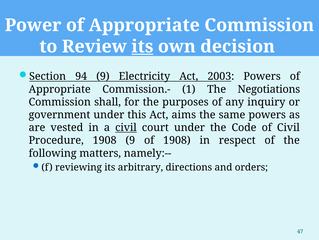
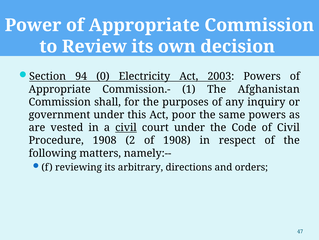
its underline: present -> none (142, 46)
94 9: 9 -> 0 (103, 76)
Negotiations: Negotiations -> Afghanistan (269, 89)
aims: aims -> poor (184, 114)
1908 9: 9 -> 2 (130, 140)
